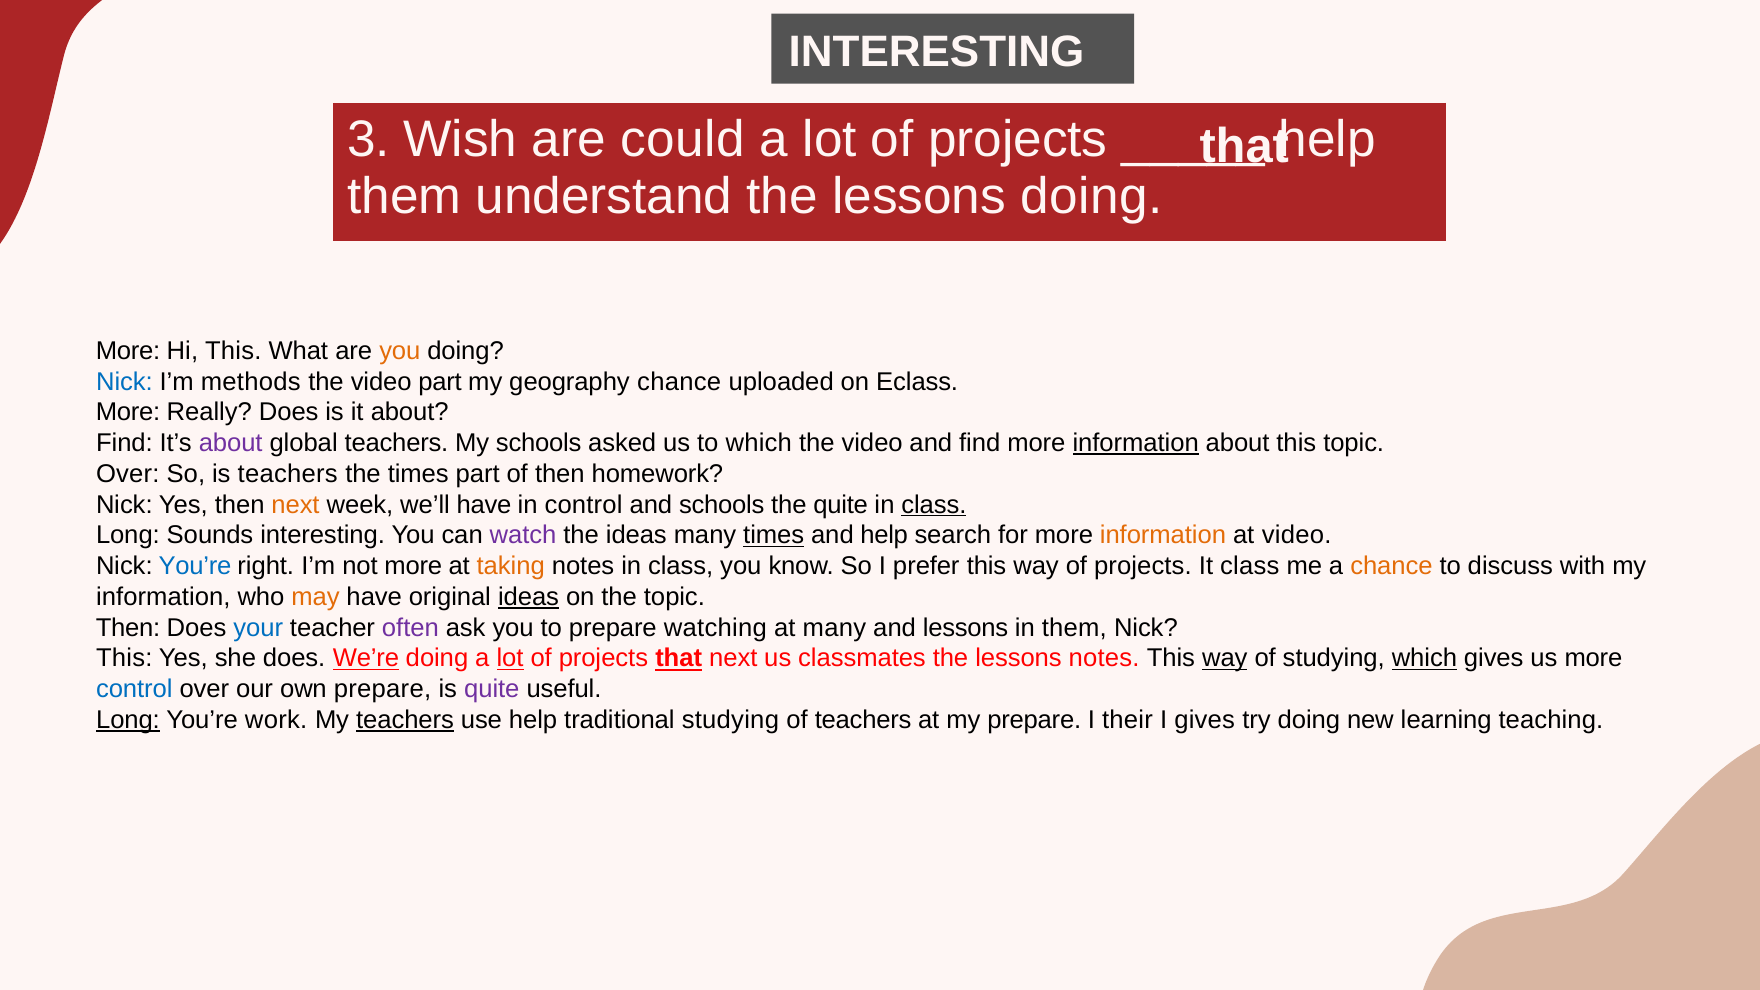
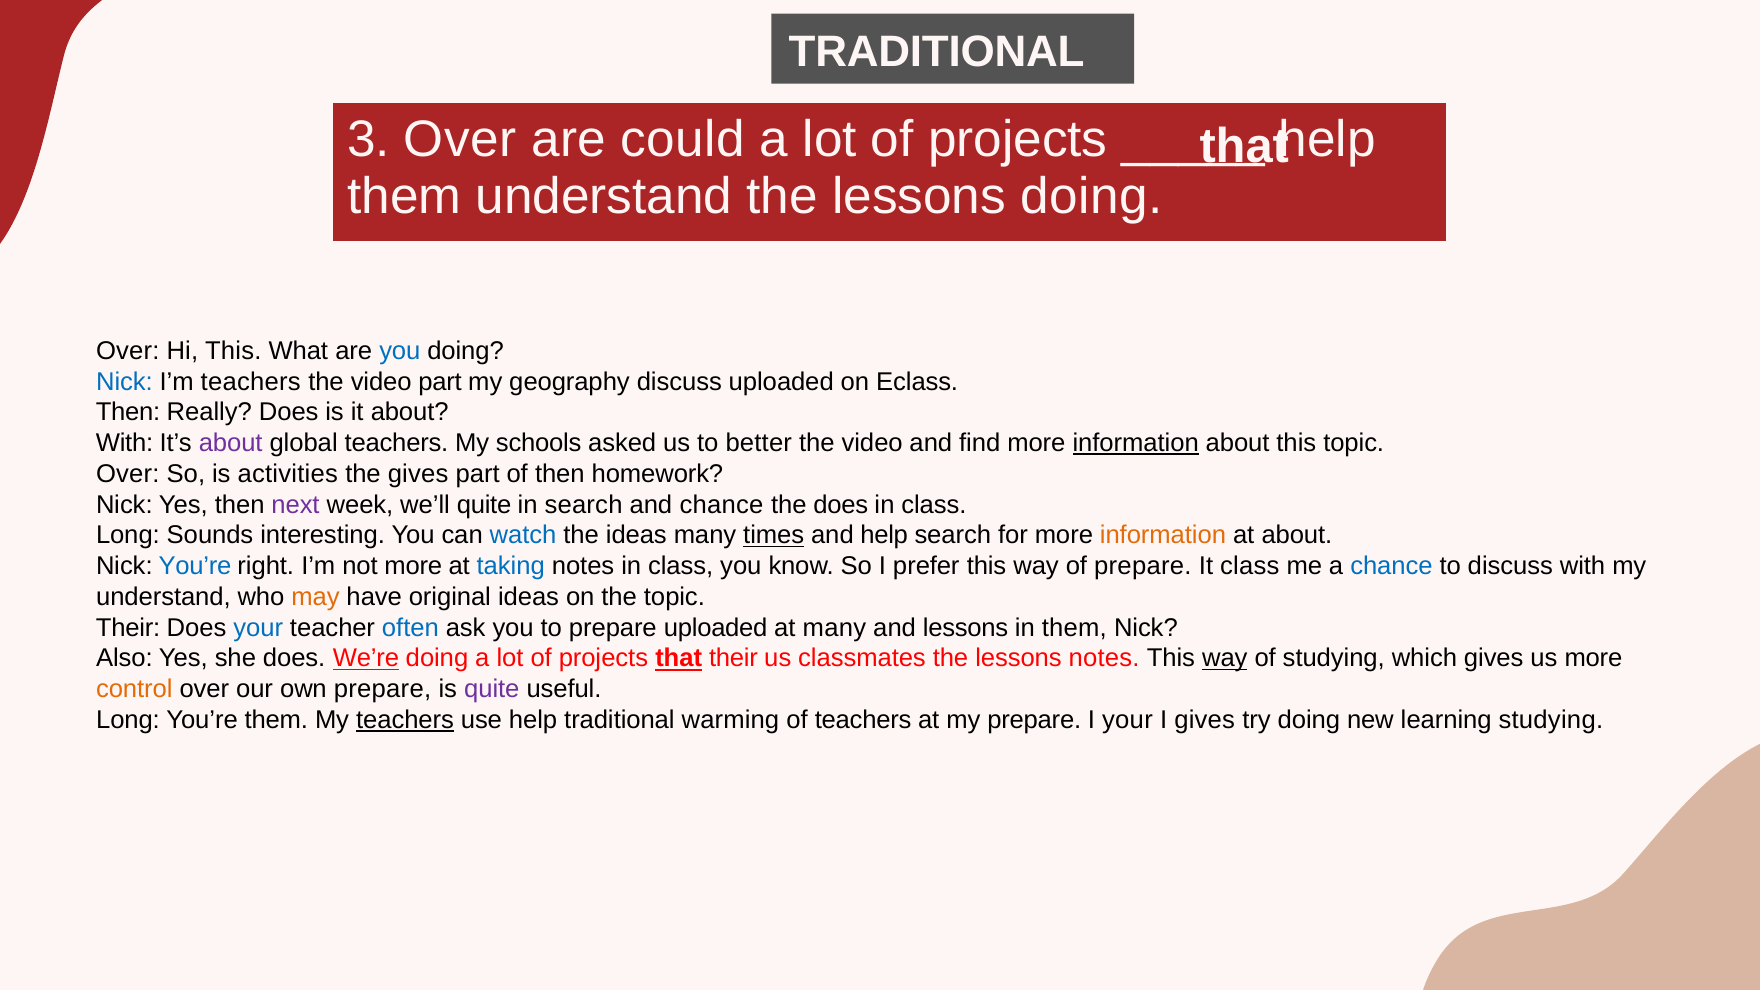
INTERESTING: INTERESTING -> TRADITIONAL (937, 52)
3 Wish: Wish -> Over (460, 140)
More: More -> Over (128, 351)
you colour: orange -> blue (400, 351)
I’m methods: methods -> teachers (251, 382)
geography chance: chance -> discuss (679, 382)
More: More -> Then (128, 412)
Find: Find -> With (124, 443)
to which: which -> better (759, 443)
is teachers: teachers -> activities (288, 474)
the times: times -> gives (418, 474)
next colour: orange -> purple (296, 505)
we’ll have: have -> quite (484, 505)
in control: control -> search (584, 505)
and schools: schools -> chance (722, 505)
the quite: quite -> does (841, 505)
class underline: present -> none (934, 505)
watch colour: purple -> blue (523, 535)
at video: video -> about (1297, 535)
taking colour: orange -> blue (511, 566)
way of projects: projects -> prepare (1143, 566)
chance colour: orange -> blue (1391, 566)
information: information -> understand (163, 597)
ideas underline: present -> none (529, 597)
Then: Then -> Their (128, 628)
often colour: purple -> blue (410, 628)
prepare watching: watching -> uploaded (716, 628)
This: This -> Also (124, 658)
lot underline: present -> none (510, 658)
that next: next -> their (733, 658)
which underline: present -> none (1424, 658)
control colour: blue -> orange (134, 689)
Long underline: present -> none (128, 720)
You’re work: work -> them (276, 720)
traditional studying: studying -> warming (730, 720)
I their: their -> your (1127, 720)
learning teaching: teaching -> studying (1551, 720)
